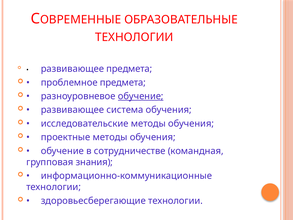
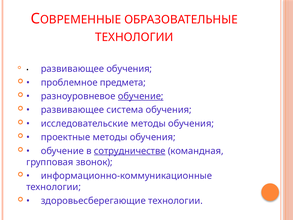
развивающее предмета: предмета -> обучения (129, 69)
сотрудничестве underline: none -> present (130, 151)
знания: знания -> звонок (94, 162)
